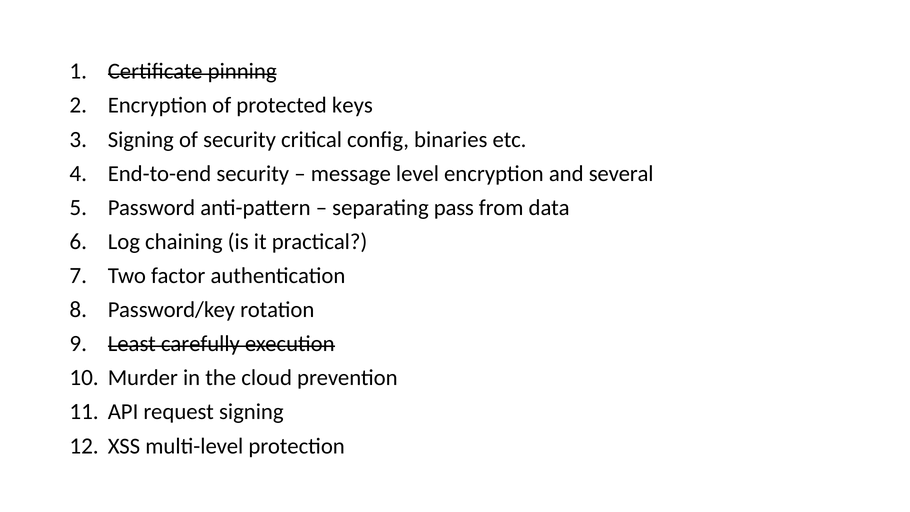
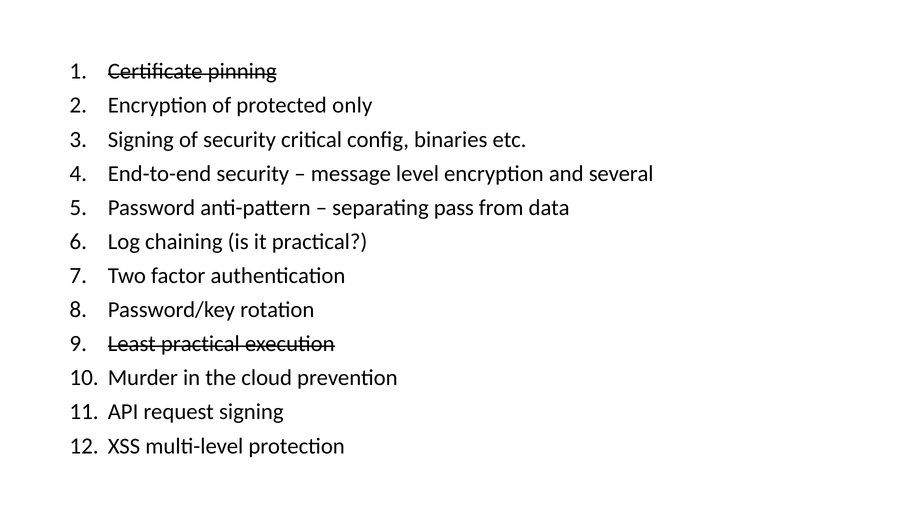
keys: keys -> only (352, 105)
Least carefully: carefully -> practical (200, 344)
